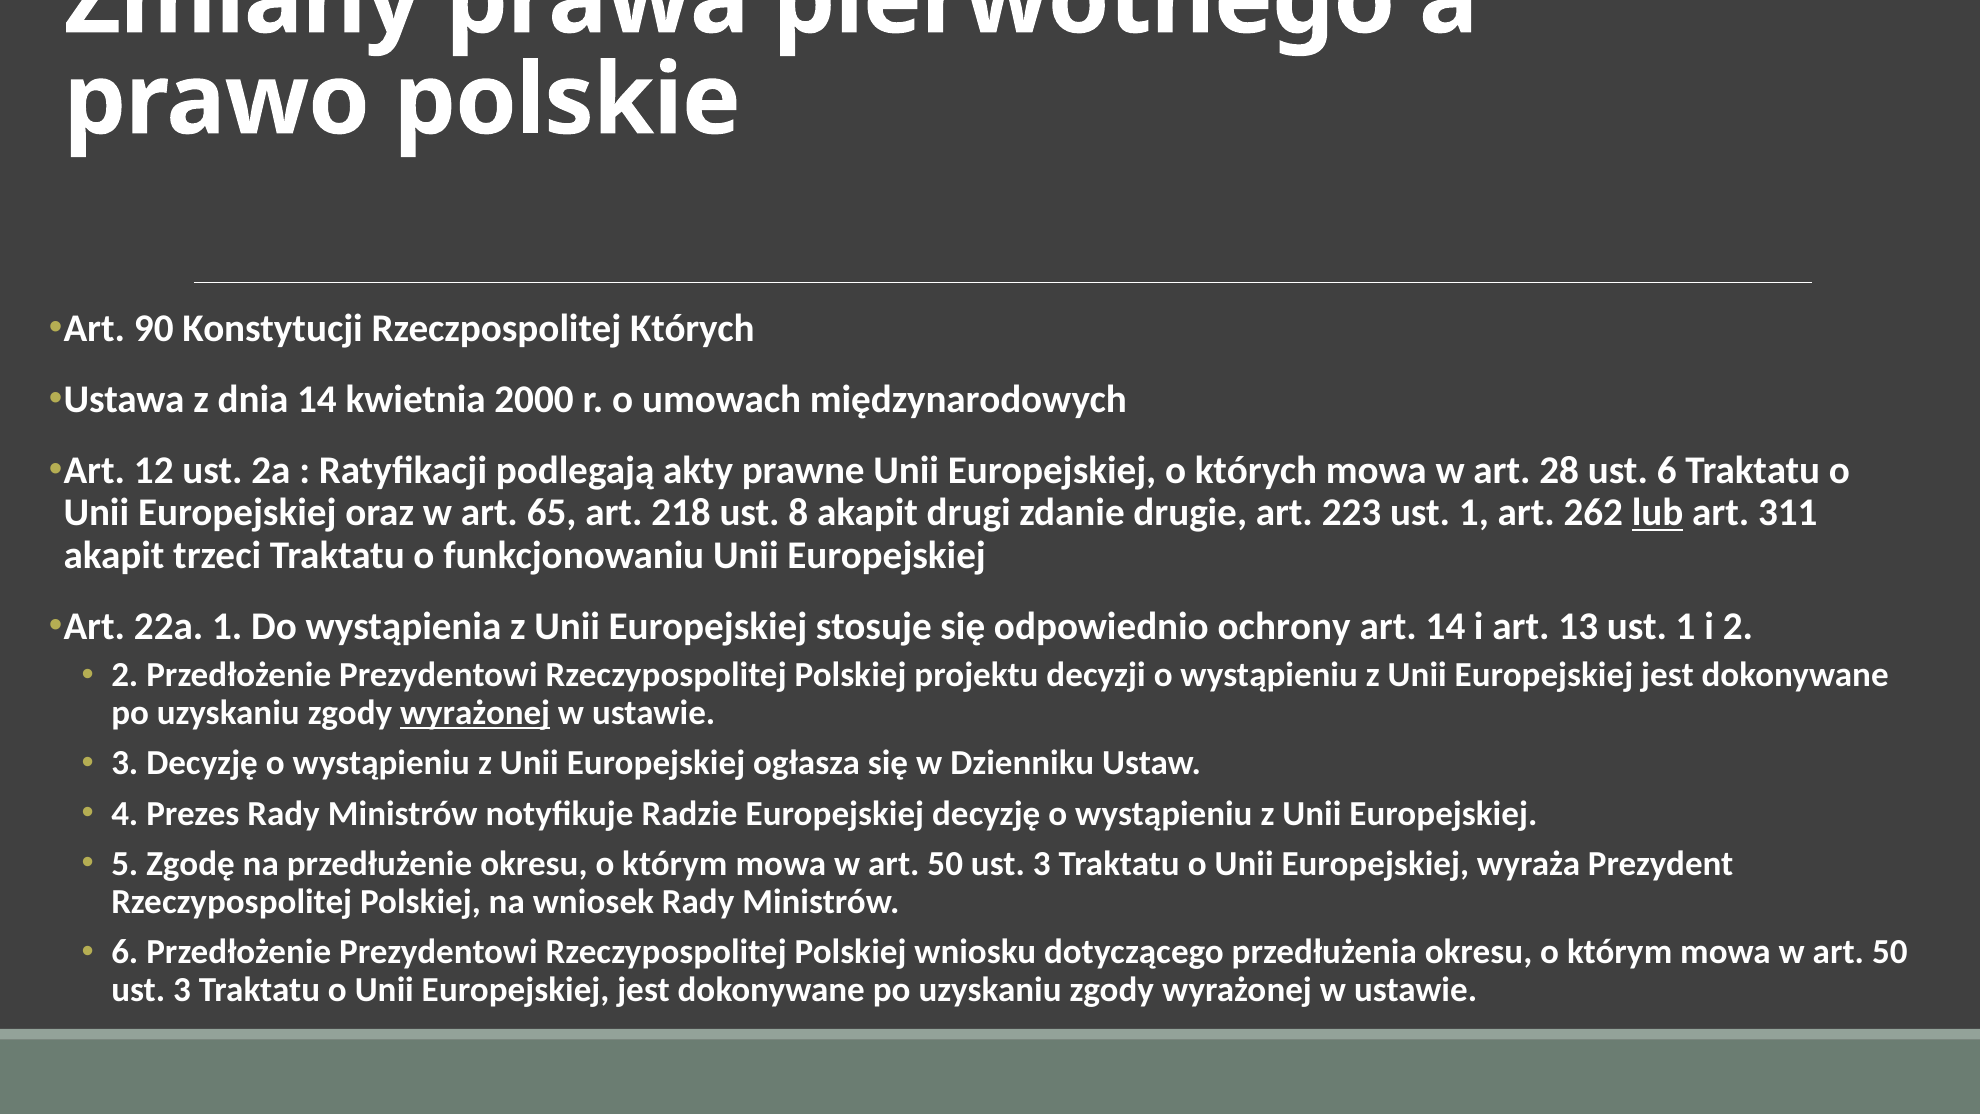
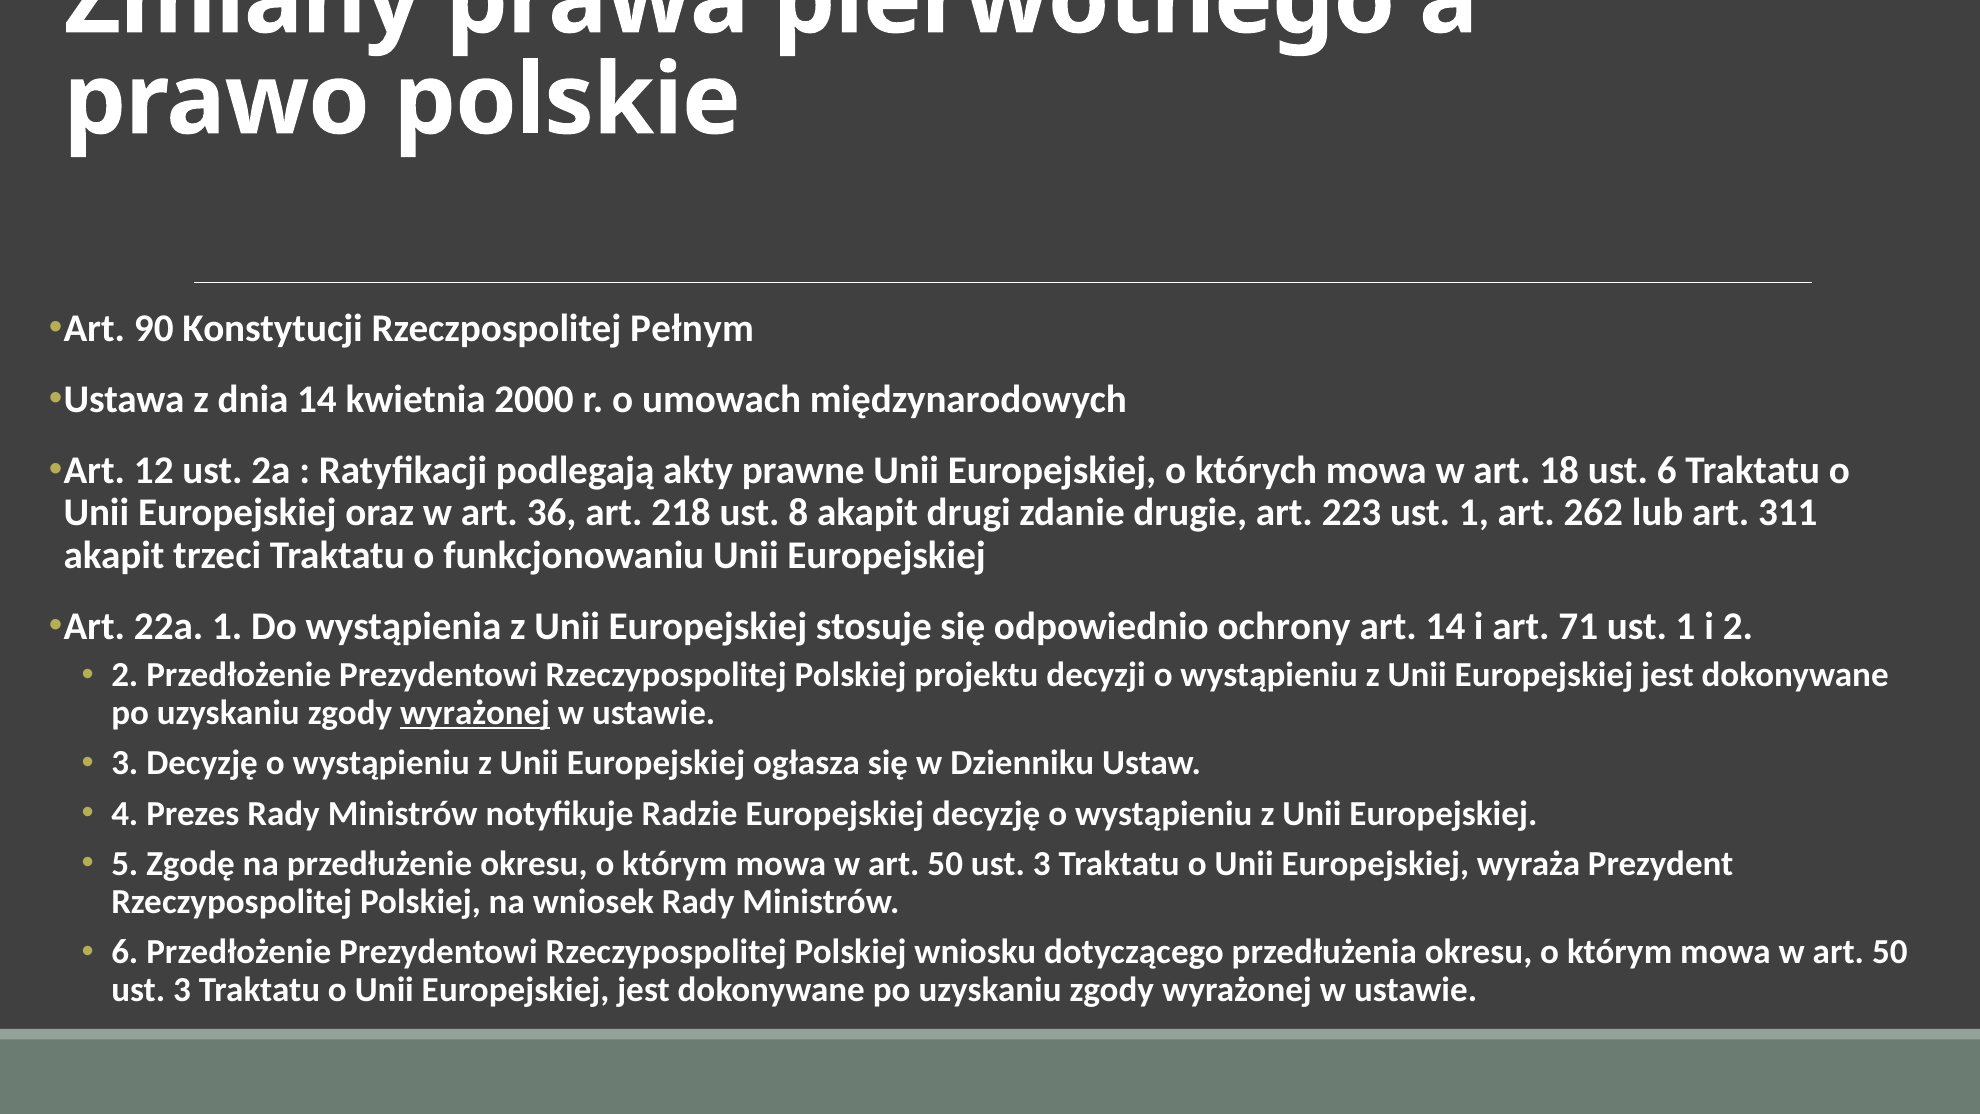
Rzeczpospolitej Których: Których -> Pełnym (692, 328)
28: 28 -> 18 (1559, 471)
65: 65 -> 36 (552, 513)
lub underline: present -> none (1658, 513)
13: 13 -> 71 (1578, 626)
